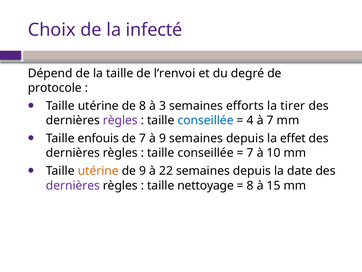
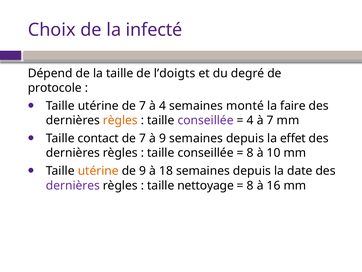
l’renvoi: l’renvoi -> l’doigts (175, 73)
utérine de 8: 8 -> 7 (143, 106)
à 3: 3 -> 4 (163, 106)
efforts: efforts -> monté (245, 106)
tirer: tirer -> faire (293, 106)
règles colour: purple -> orange (120, 120)
conseillée colour: blue -> purple (206, 120)
enfouis: enfouis -> contact (98, 138)
7: 7 -> 8 (250, 153)
22: 22 -> 18 (166, 171)
15: 15 -> 16 (274, 185)
